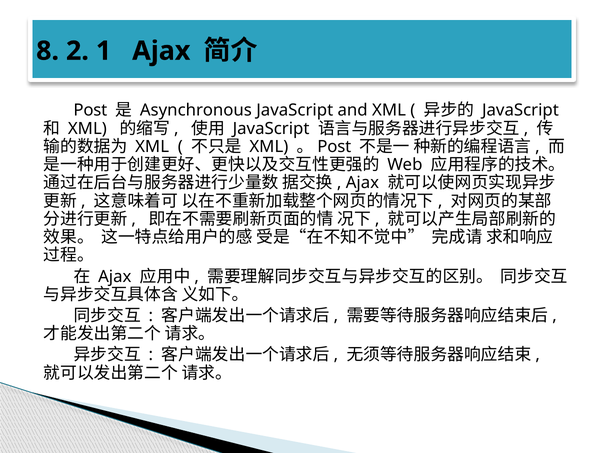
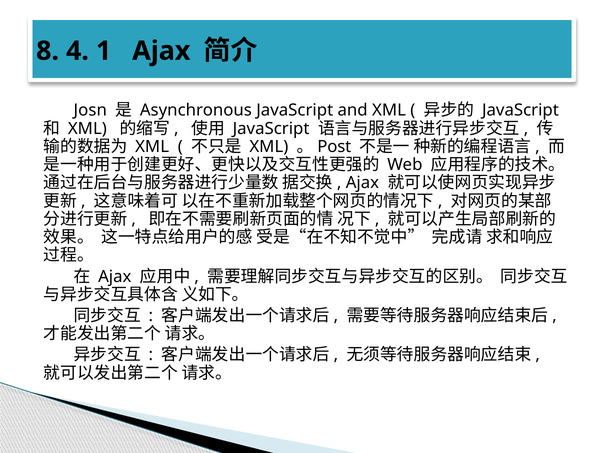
2: 2 -> 4 (77, 51)
Post: Post -> Josn (90, 110)
